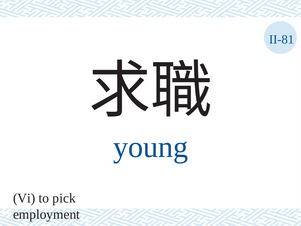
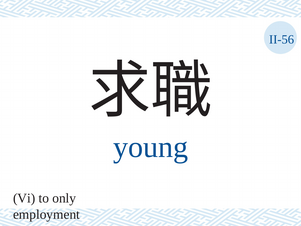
II-81: II-81 -> II-56 (282, 39)
pick: pick -> only (64, 198)
